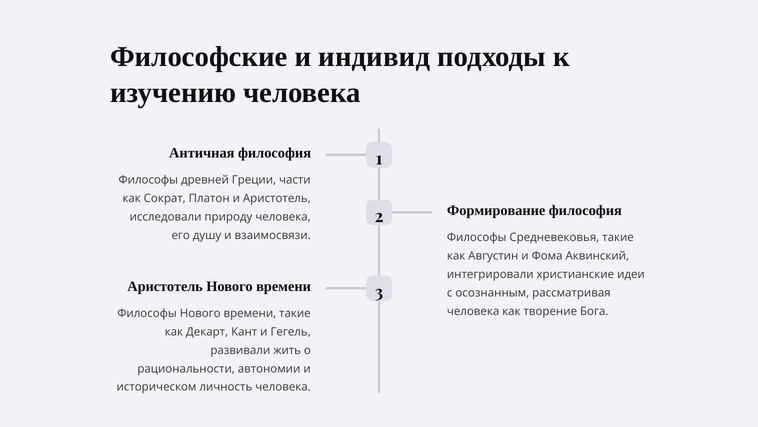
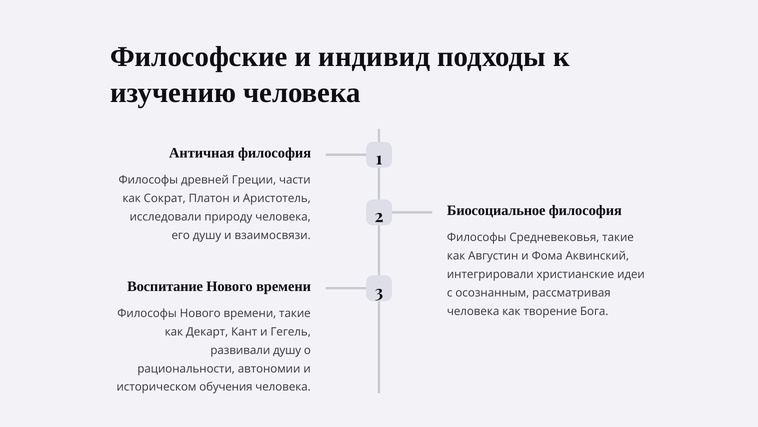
Формирование: Формирование -> Биосоциальное (496, 210)
Аристотель: Аристотель -> Воспитание (165, 286)
развивали жить: жить -> душу (287, 350)
личность: личность -> обучения (226, 387)
